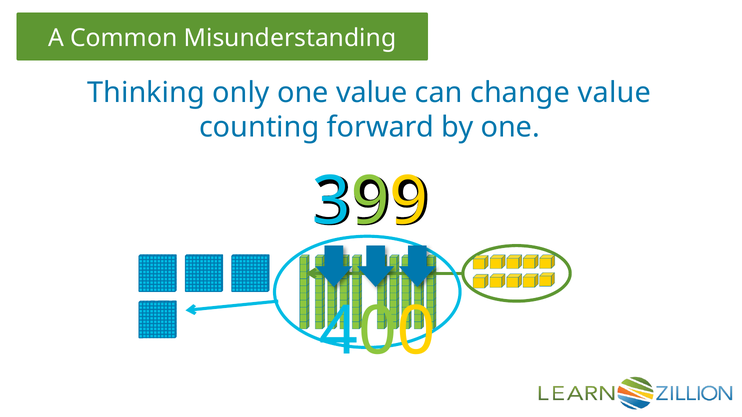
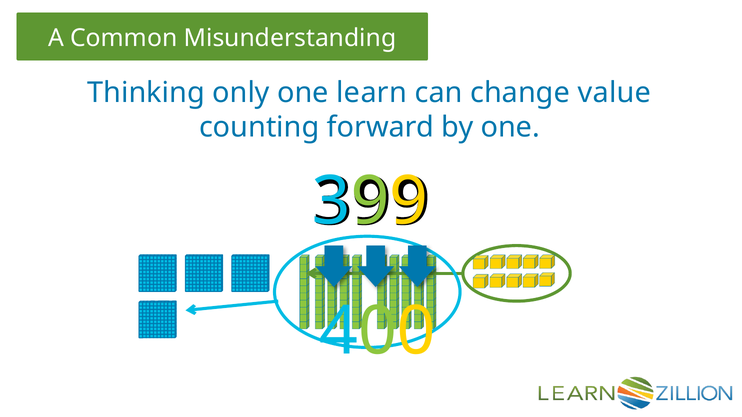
one value: value -> learn (372, 93)
